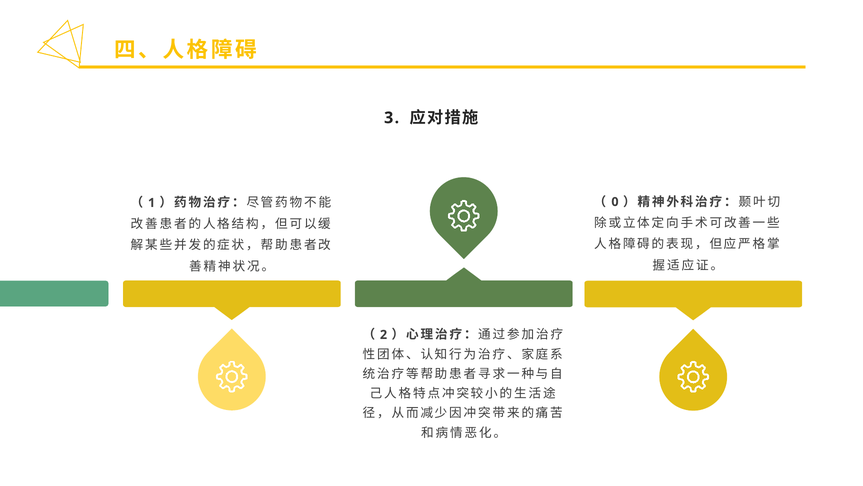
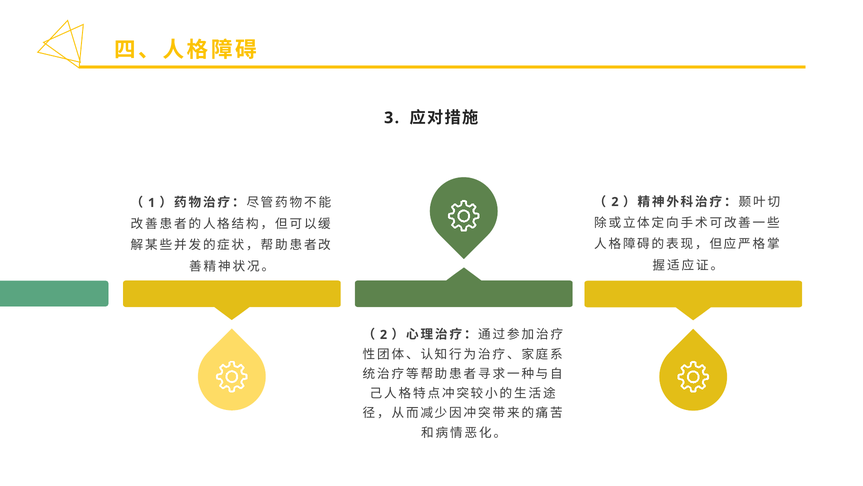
0: 0 -> 2 (615, 202)
